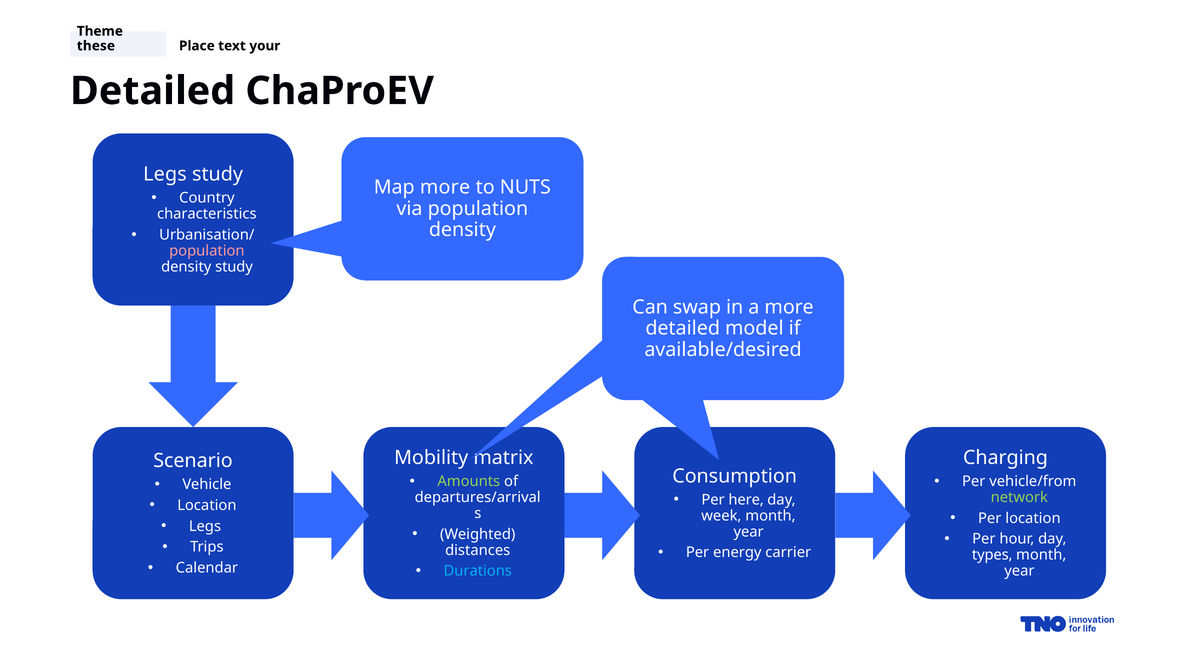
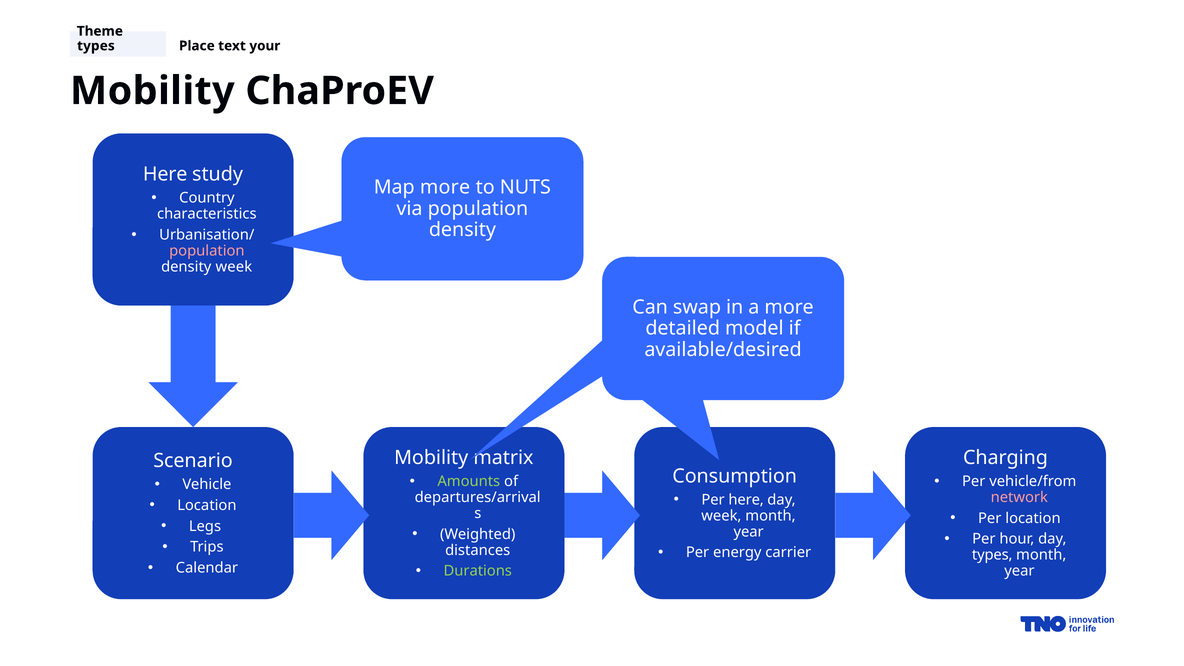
these: these -> types (96, 46)
Detailed: Detailed -> Mobility (152, 91)
Legs: Legs -> Here (165, 174)
density study: study -> week (234, 267)
network colour: light green -> pink (1019, 497)
Durations colour: light blue -> light green (478, 571)
